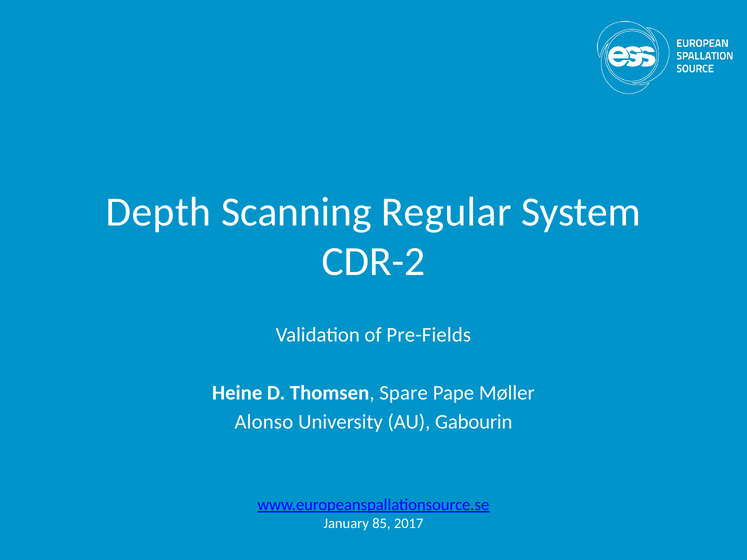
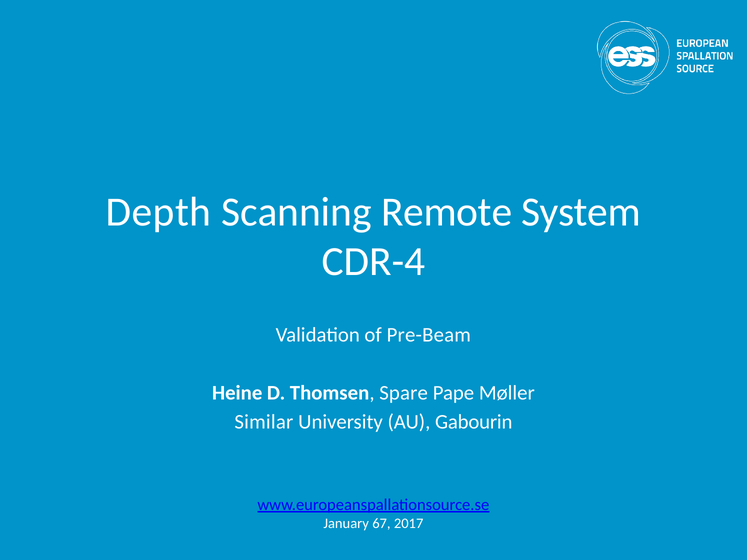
Regular: Regular -> Remote (447, 212)
CDR-2: CDR-2 -> CDR-4 (374, 262)
Pre-Fields: Pre-Fields -> Pre-Beam (429, 335)
Alonso: Alonso -> Similar (264, 422)
85: 85 -> 67 (381, 524)
